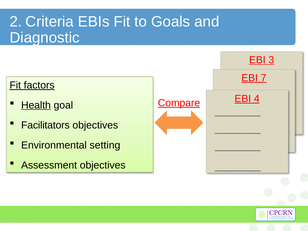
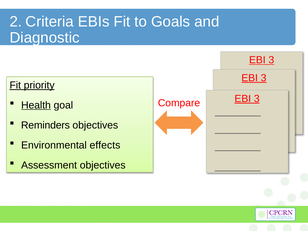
7: 7 -> 3 (264, 78)
factors: factors -> priority (39, 85)
Compare underline: present -> none (179, 103)
4: 4 -> 3 (257, 99)
Facilitators: Facilitators -> Reminders (45, 125)
setting: setting -> effects (105, 145)
